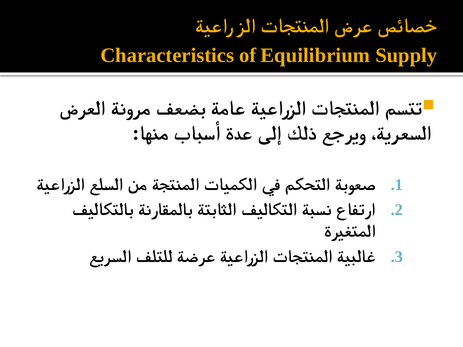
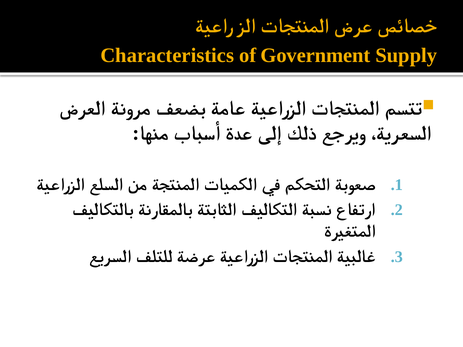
Equilibrium: Equilibrium -> Government (315, 55)
